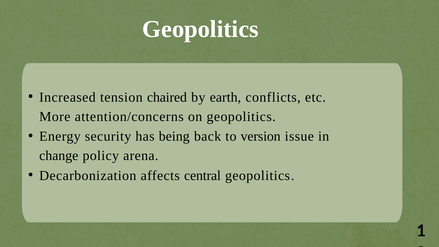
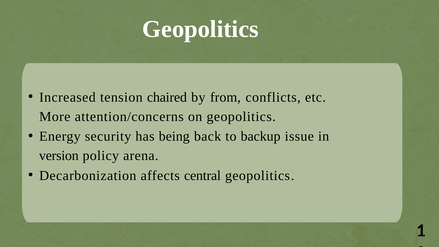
earth: earth -> from (225, 97)
version: version -> backup (261, 136)
change: change -> version (59, 156)
